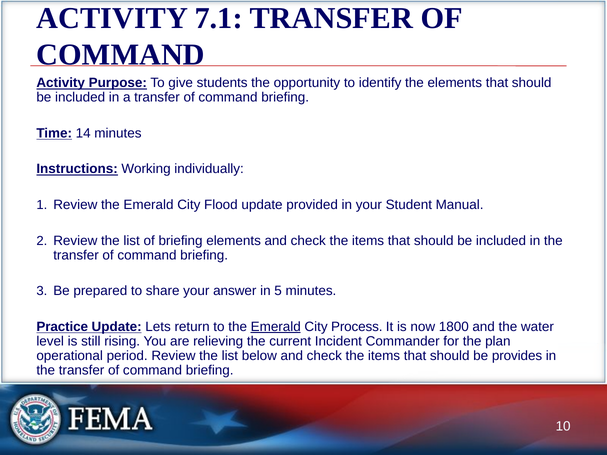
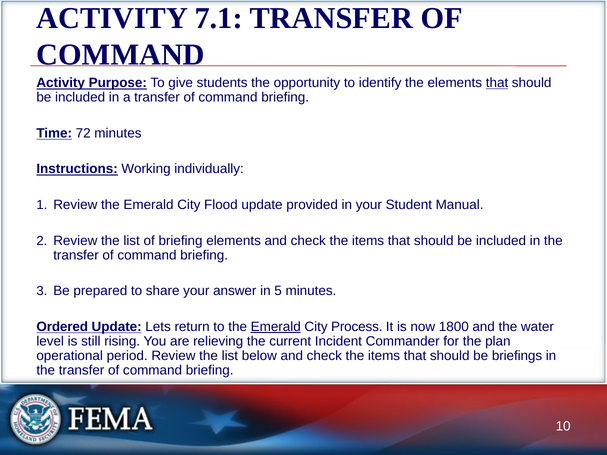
that underline: none -> present (497, 83)
14: 14 -> 72 (83, 133)
Practice: Practice -> Ordered (62, 327)
provides: provides -> briefings (517, 356)
